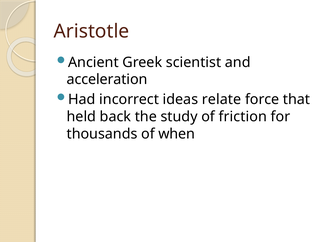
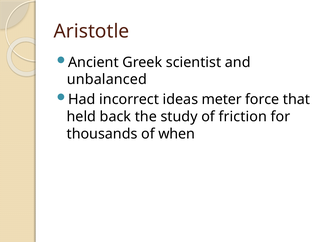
acceleration: acceleration -> unbalanced (107, 79)
relate: relate -> meter (222, 99)
